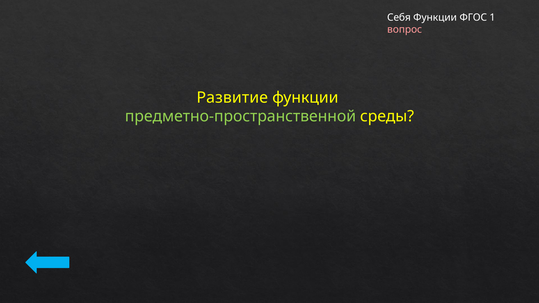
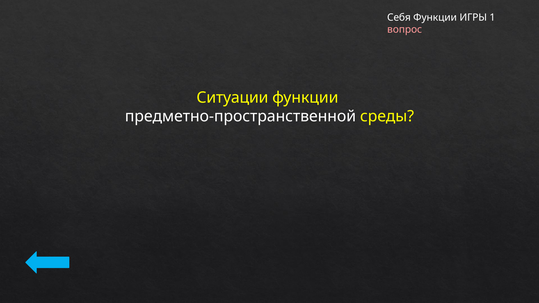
ФГОС: ФГОС -> ИГРЫ (473, 17)
Развитие: Развитие -> Ситуации (232, 98)
предметно-пространственной colour: light green -> white (240, 116)
